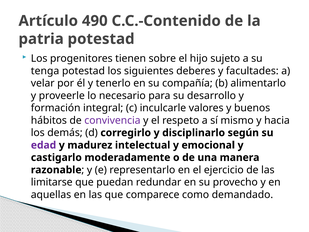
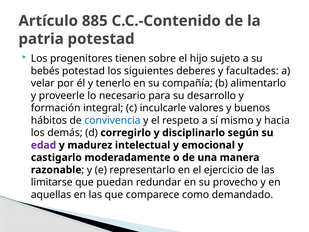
490: 490 -> 885 (95, 21)
tenga: tenga -> bebés (45, 71)
convivencia colour: purple -> blue (112, 120)
